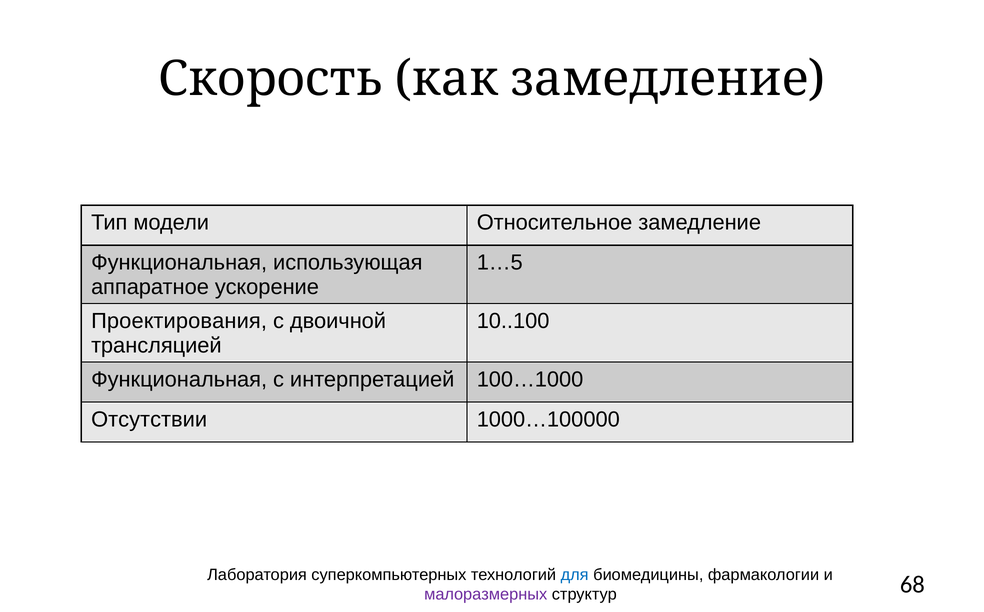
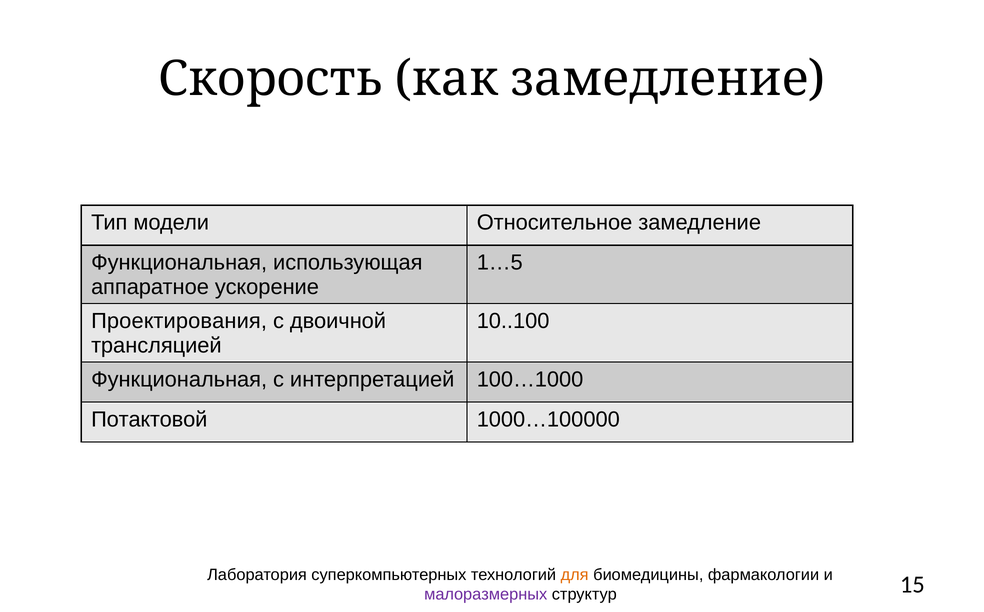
Отсутствии: Отсутствии -> Потактовой (149, 419)
для colour: blue -> orange (575, 575)
68: 68 -> 15 (912, 585)
